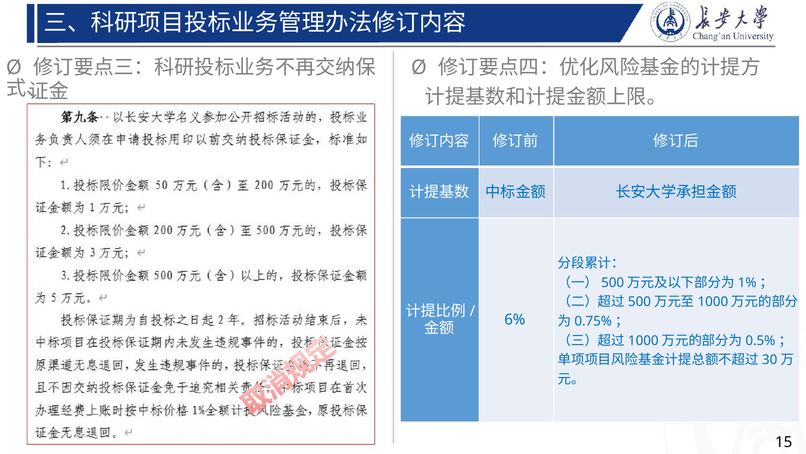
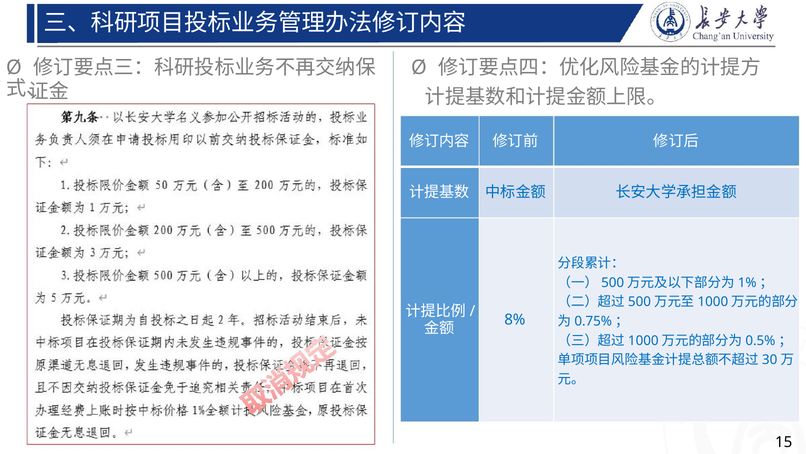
6%: 6% -> 8% (515, 319)
